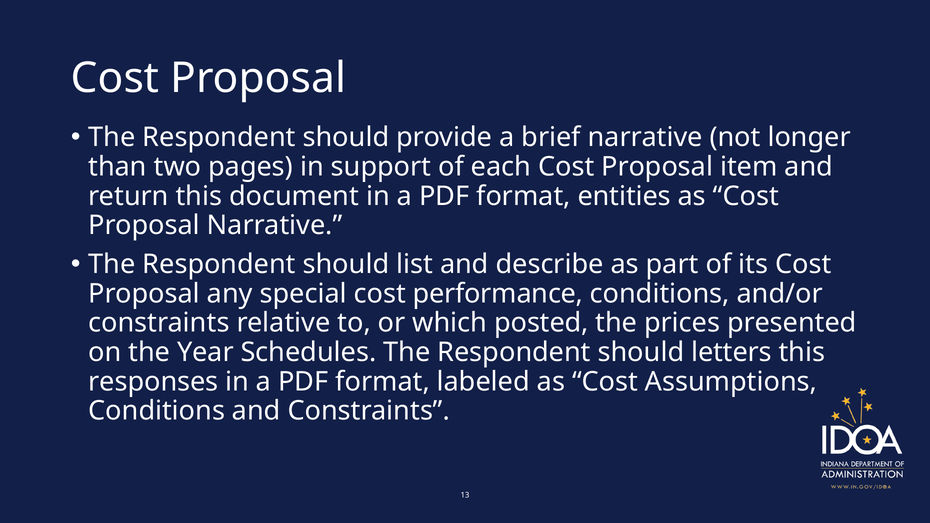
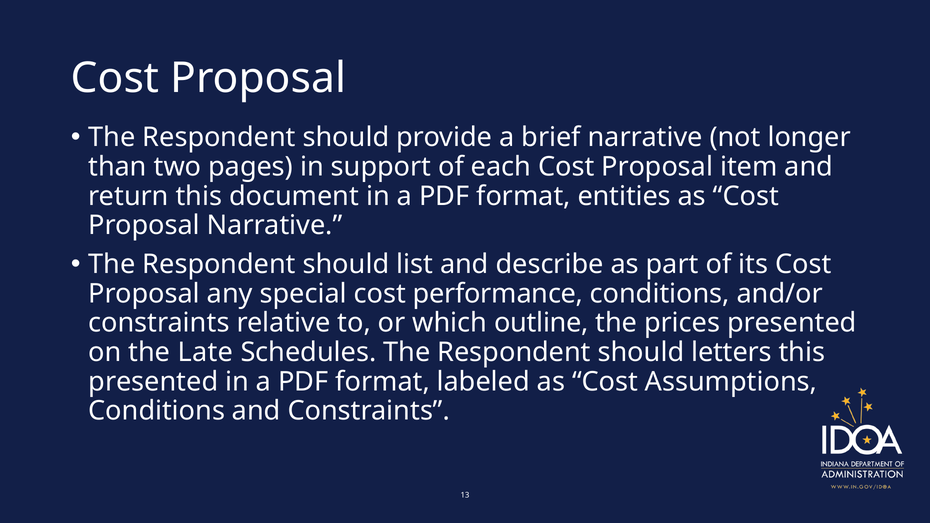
posted: posted -> outline (541, 323)
Year: Year -> Late (205, 352)
responses: responses -> presented (153, 382)
